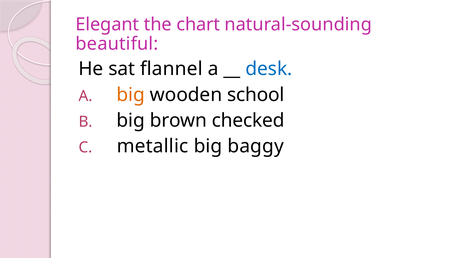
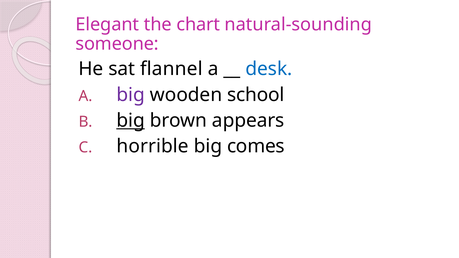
beautiful: beautiful -> someone (117, 44)
big colour: orange -> purple (131, 95)
big underline: none -> present (131, 121)
checked: checked -> appears (248, 121)
metallic: metallic -> horrible (153, 146)
baggy: baggy -> comes (256, 146)
